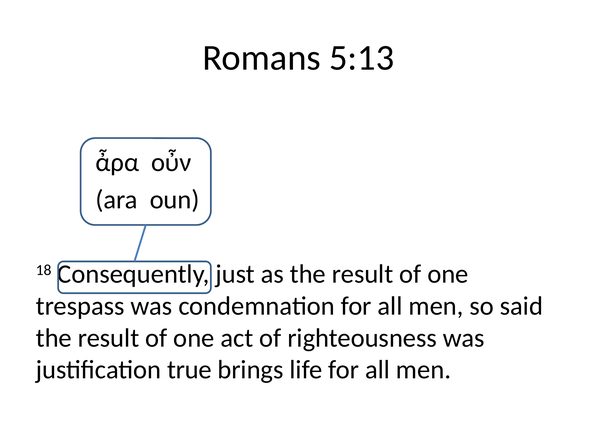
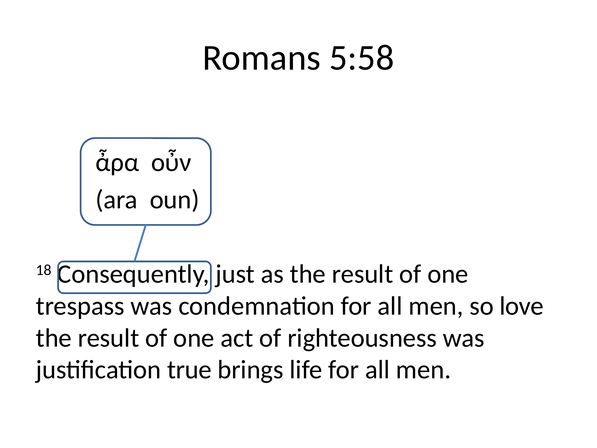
5:13: 5:13 -> 5:58 (362, 58)
said: said -> love (522, 306)
